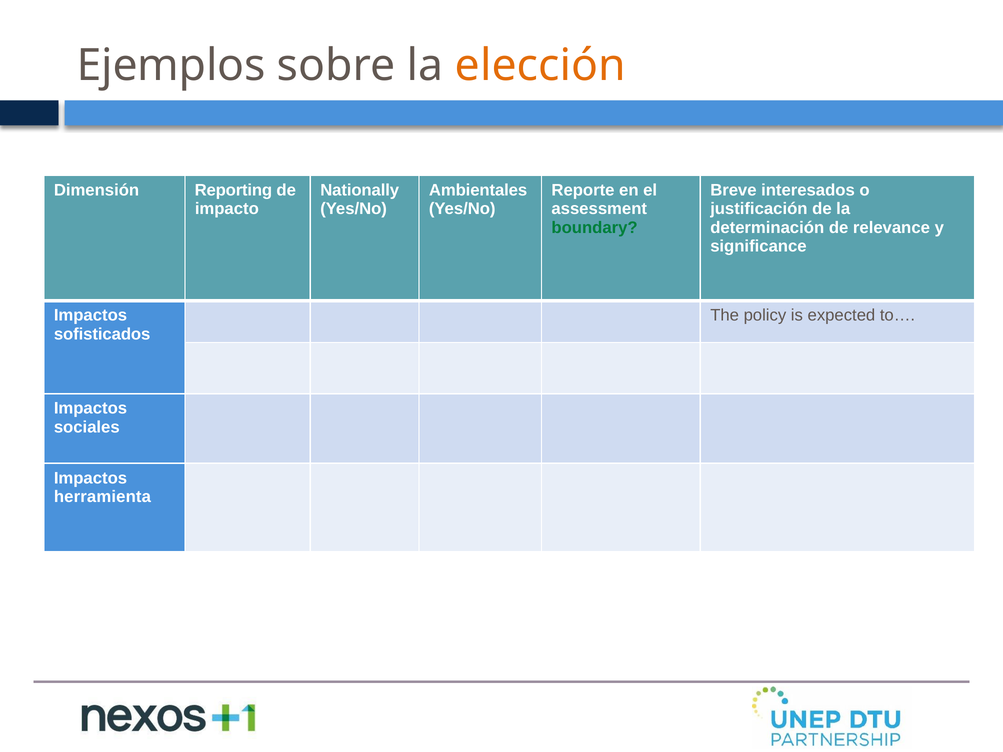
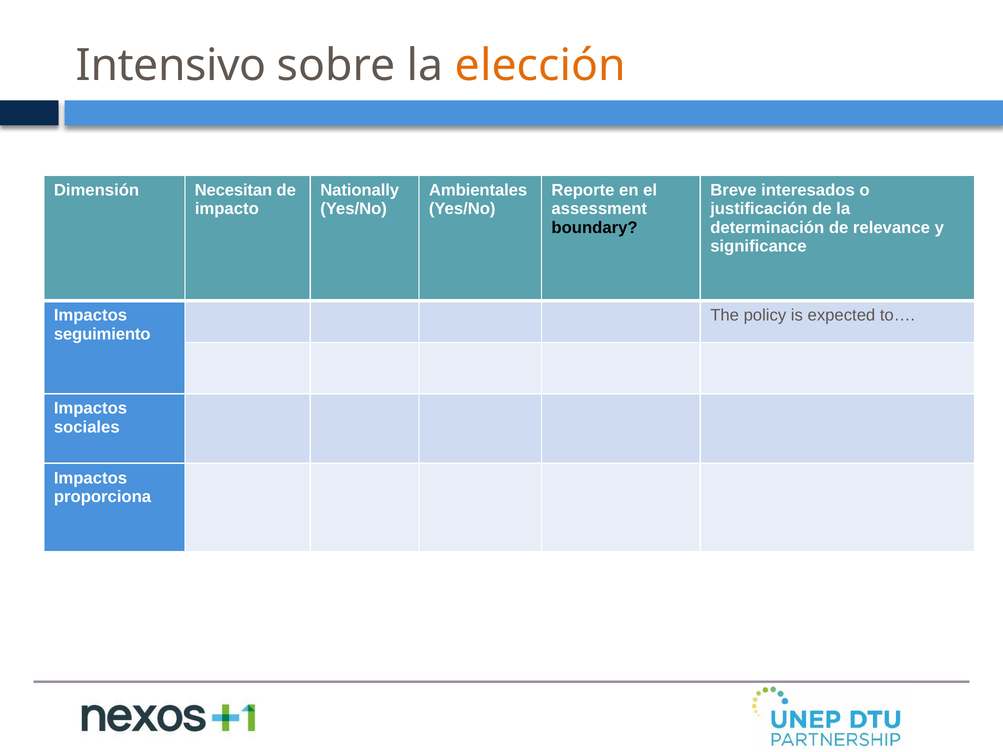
Ejemplos: Ejemplos -> Intensivo (171, 66)
Reporting: Reporting -> Necesitan (233, 190)
boundary colour: green -> black (595, 228)
sofisticados: sofisticados -> seguimiento (102, 334)
herramienta: herramienta -> proporciona (103, 497)
